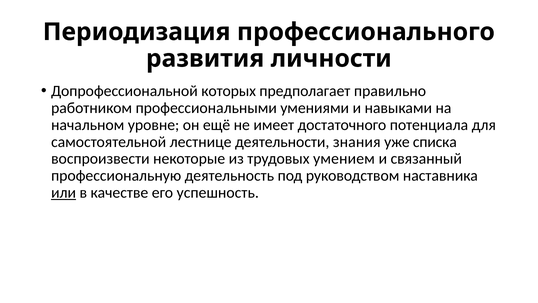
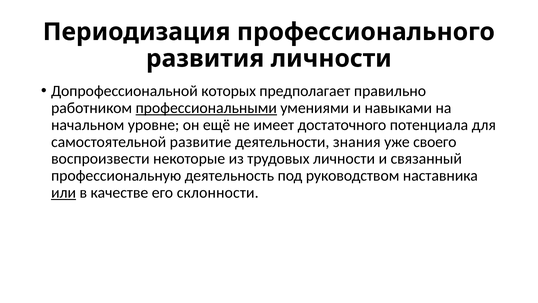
профессиональными underline: none -> present (206, 108)
лестнице: лестнице -> развитие (201, 142)
списка: списка -> своего (435, 142)
трудовых умением: умением -> личности (344, 159)
успешность: успешность -> склонности (218, 192)
